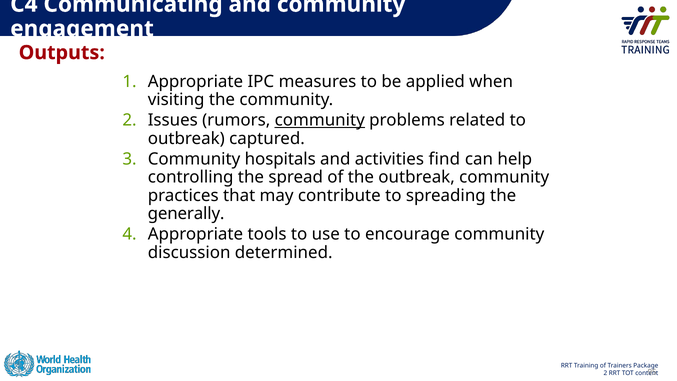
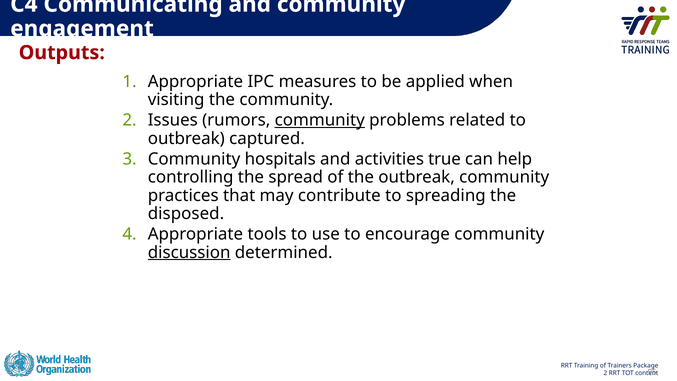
find: find -> true (445, 159)
generally: generally -> disposed (186, 214)
discussion underline: none -> present (189, 252)
